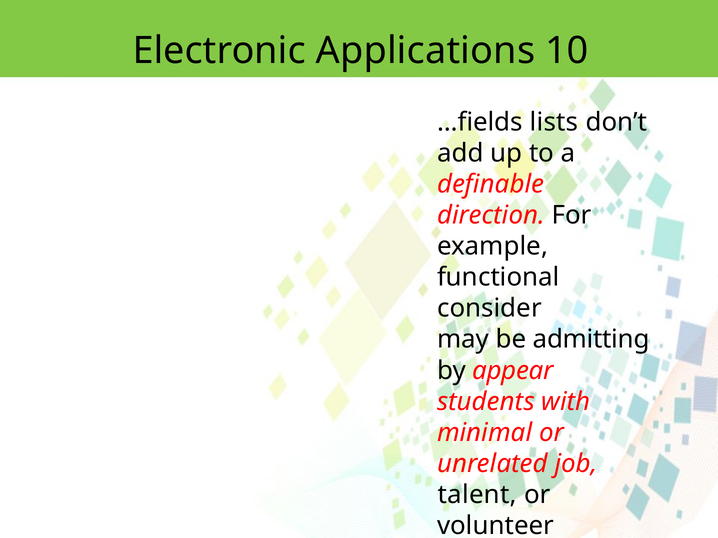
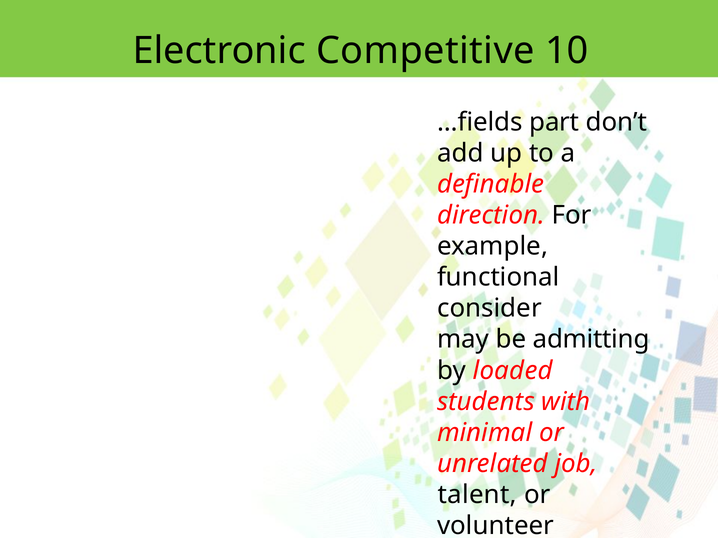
Applications: Applications -> Competitive (425, 51)
lists: lists -> part (554, 122)
appear: appear -> loaded (513, 371)
